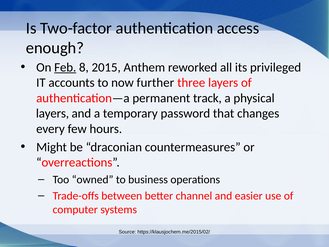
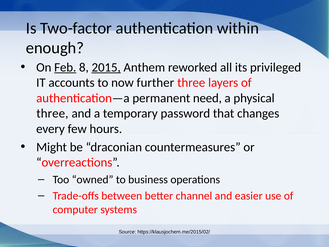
access: access -> within (238, 28)
2015 underline: none -> present (106, 67)
track: track -> need (207, 98)
layers: layers -> three (52, 113)
